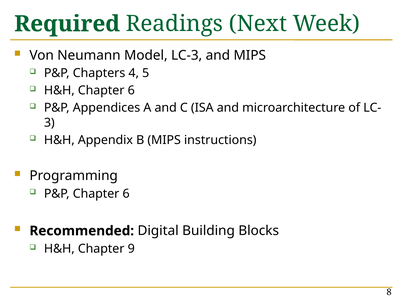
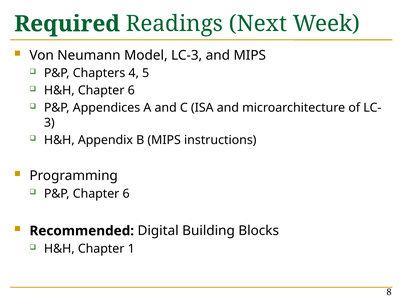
9: 9 -> 1 (131, 249)
